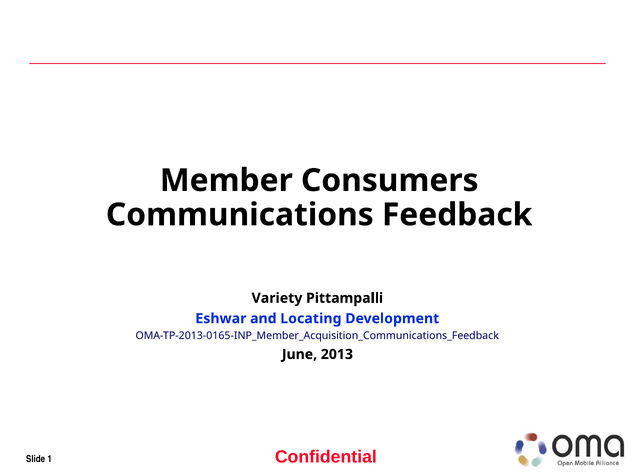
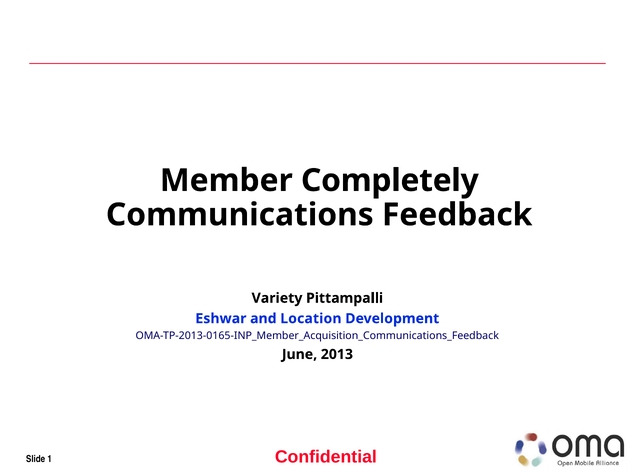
Consumers: Consumers -> Completely (390, 181)
Locating: Locating -> Location (311, 319)
